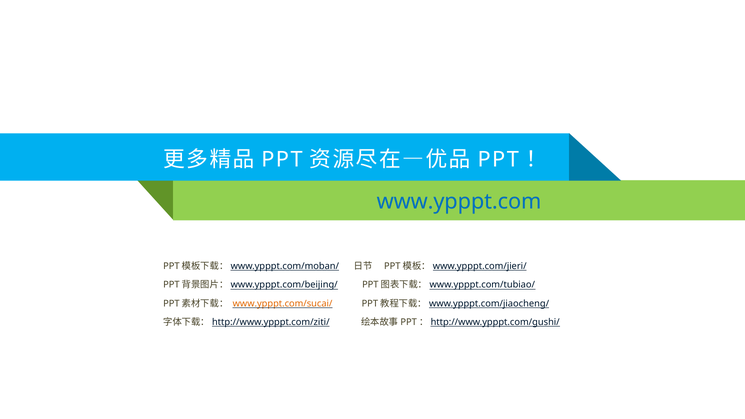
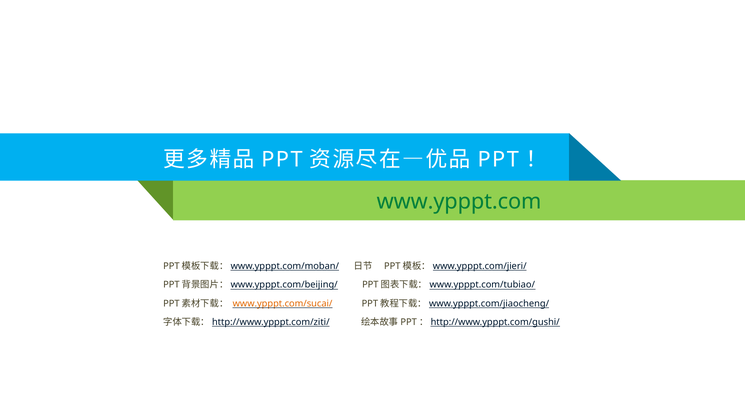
www.ypppt.com colour: blue -> green (459, 202)
